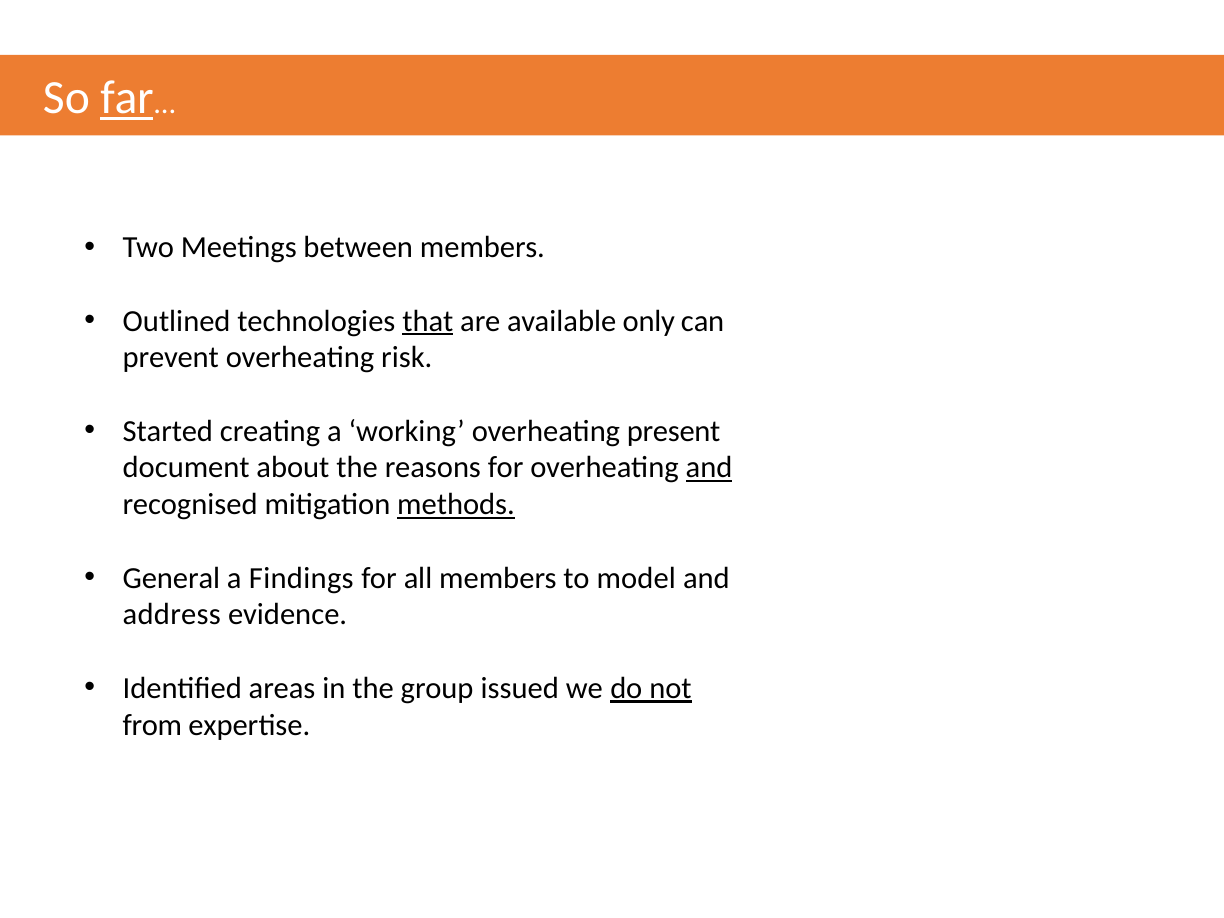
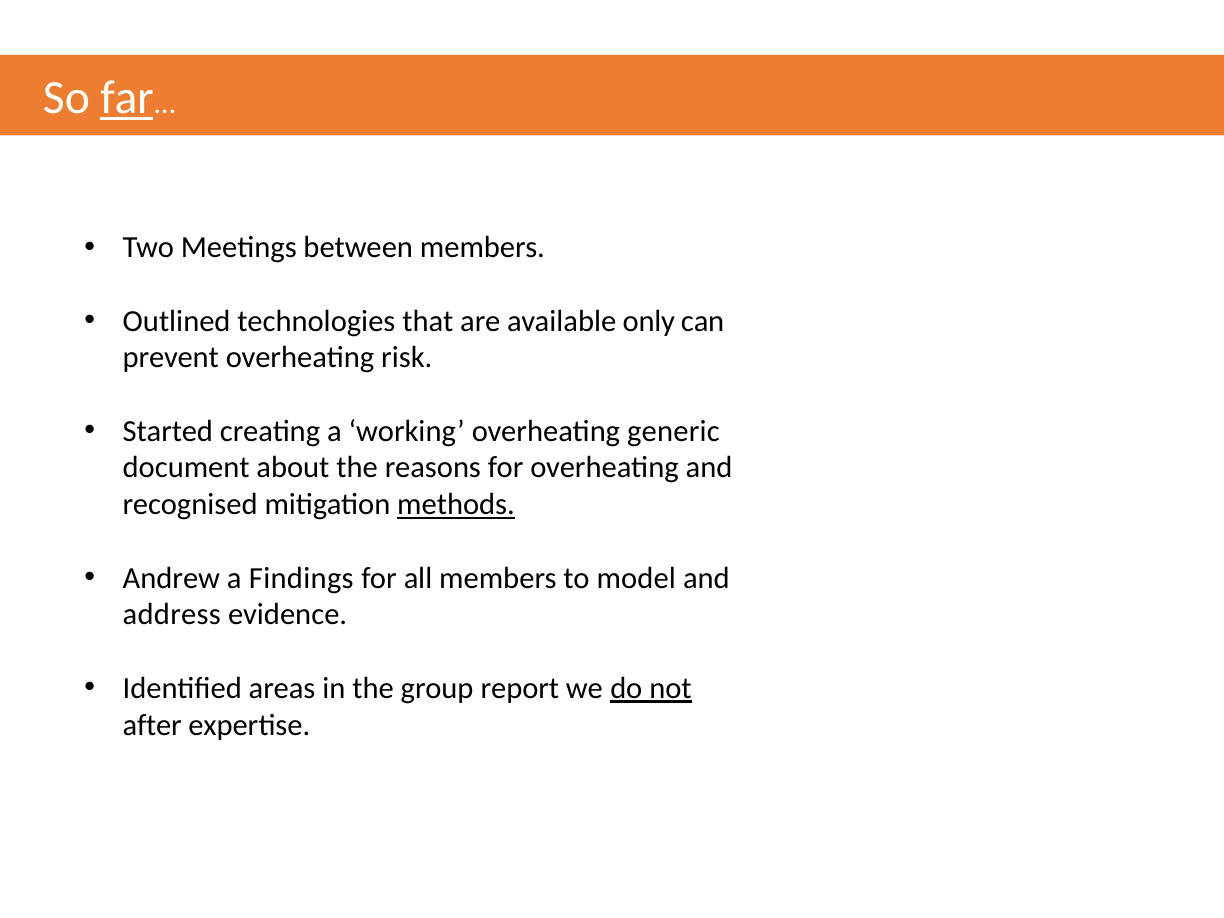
that underline: present -> none (428, 321)
present: present -> generic (673, 431)
and underline: present -> none (709, 468)
General: General -> Andrew (171, 578)
issued: issued -> report (520, 688)
from: from -> after (152, 725)
